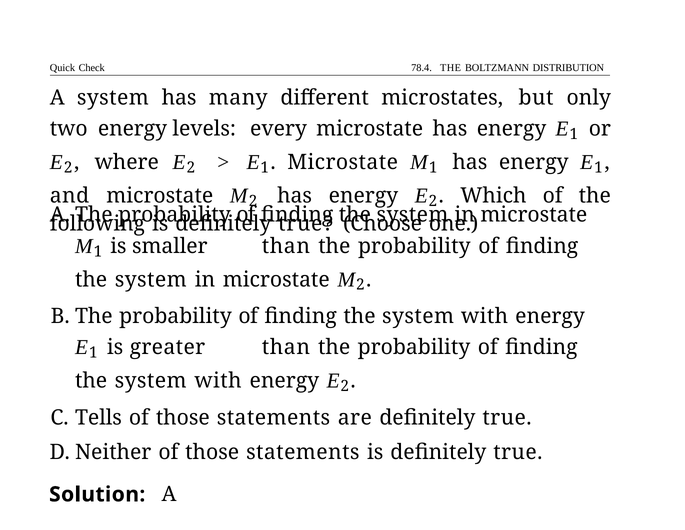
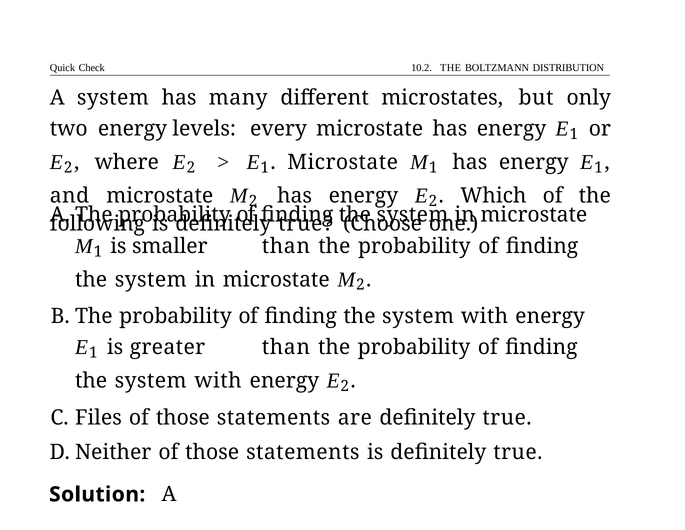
78.4: 78.4 -> 10.2 (422, 68)
Tells: Tells -> Files (98, 417)
